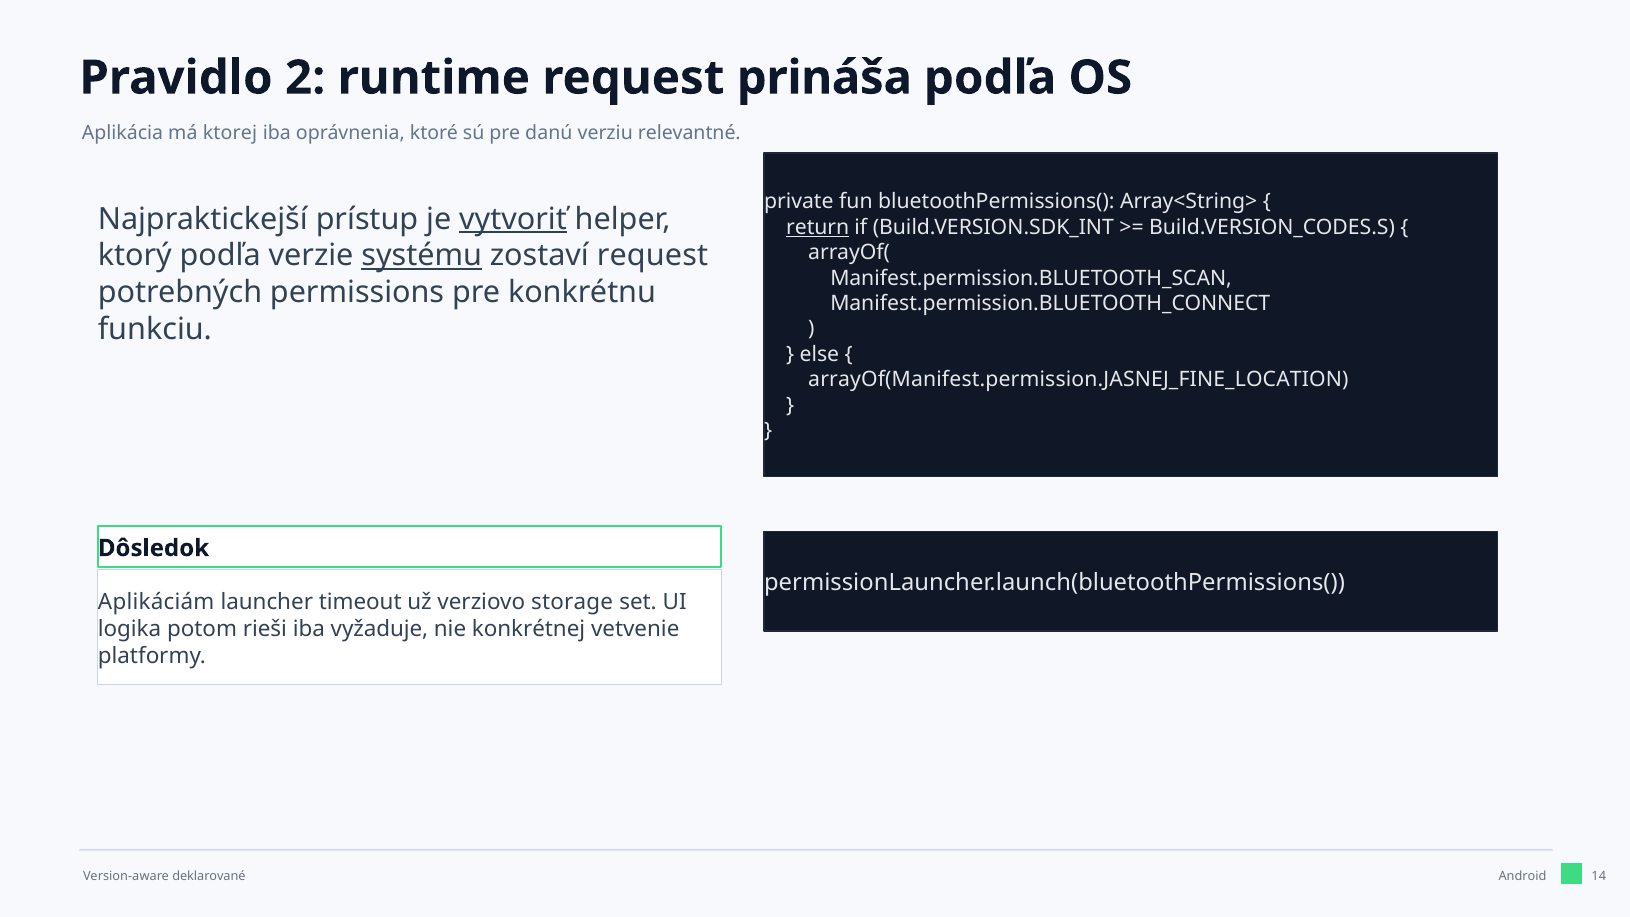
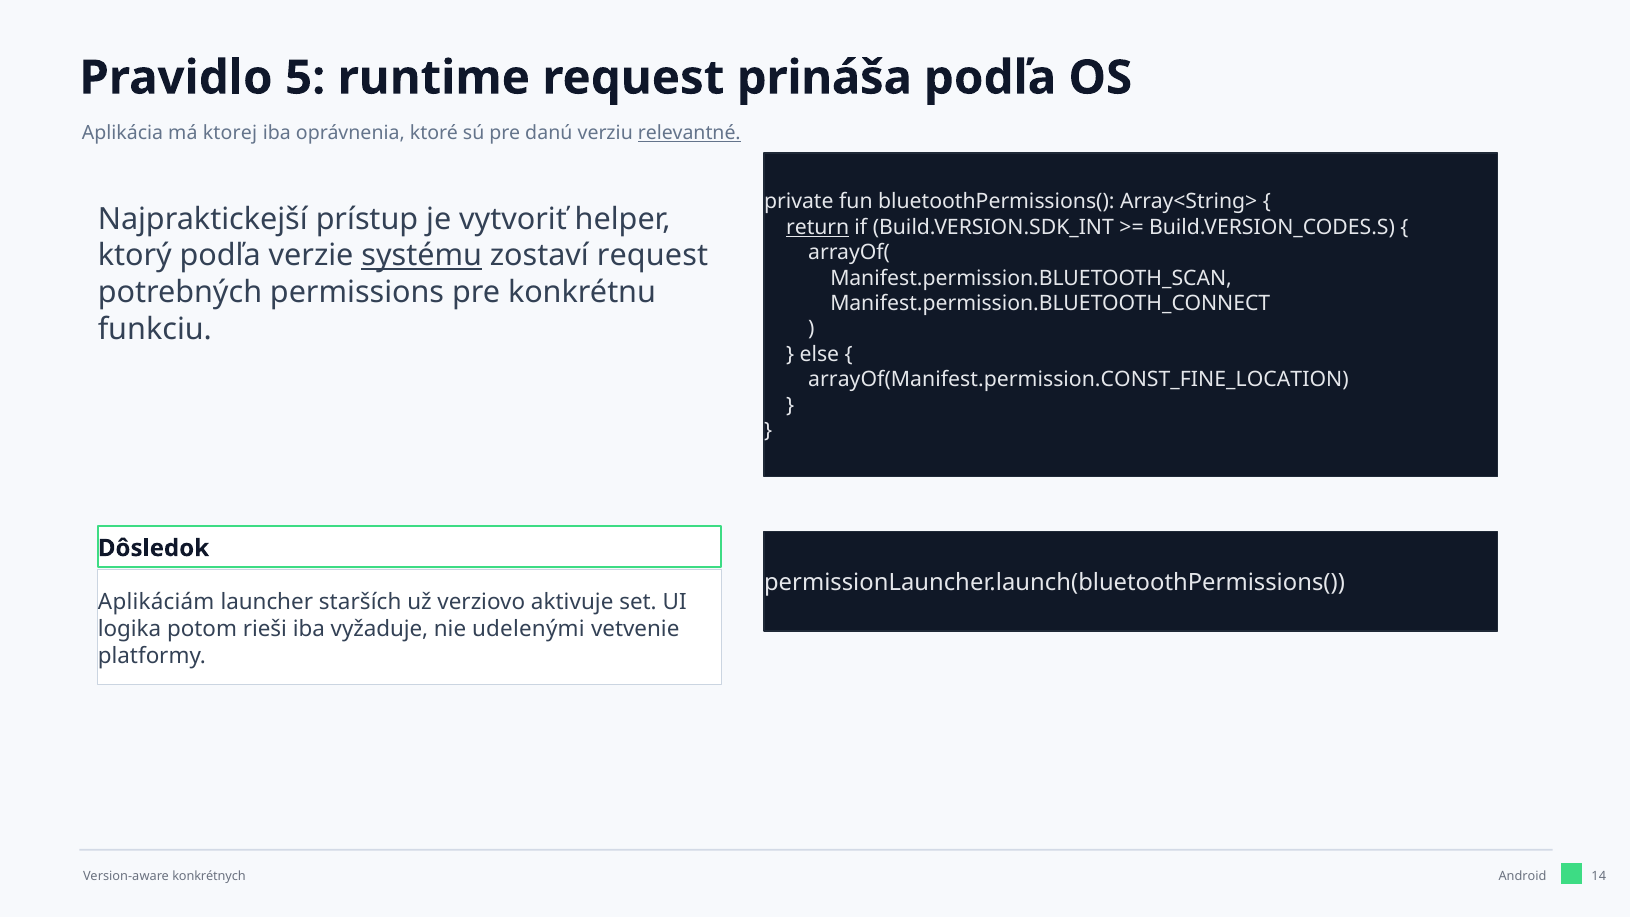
2: 2 -> 5 (305, 78)
relevantné underline: none -> present (689, 133)
vytvoriť underline: present -> none (513, 219)
arrayOf(Manifest.permission.JASNEJ_FINE_LOCATION: arrayOf(Manifest.permission.JASNEJ_FINE_LOCATION -> arrayOf(Manifest.permission.CONST_FINE_LOCATION (1078, 380)
timeout: timeout -> starších (360, 602)
storage: storage -> aktivuje (572, 602)
konkrétnej: konkrétnej -> udelenými (528, 629)
deklarované: deklarované -> konkrétnych (209, 876)
